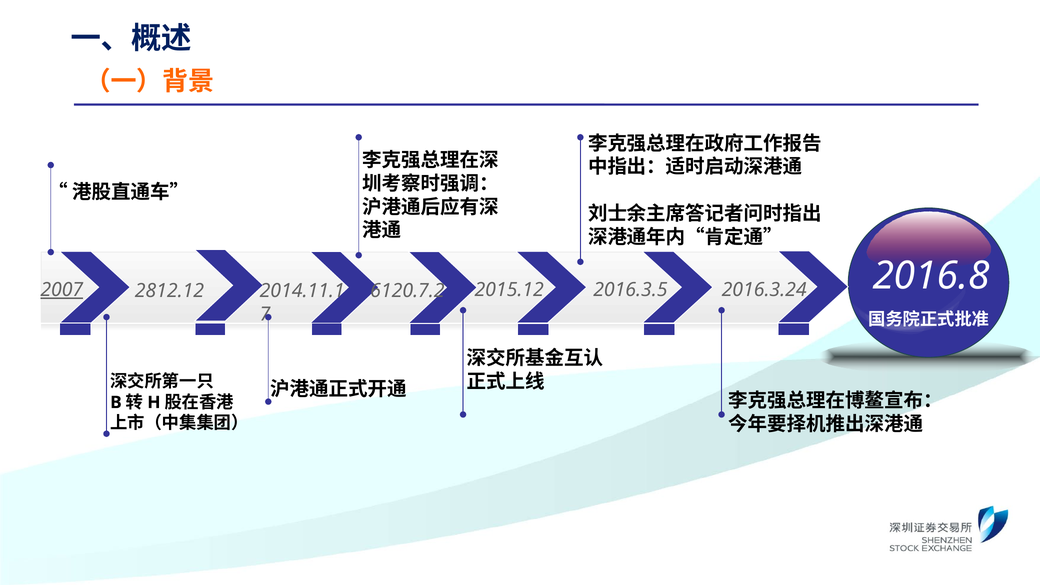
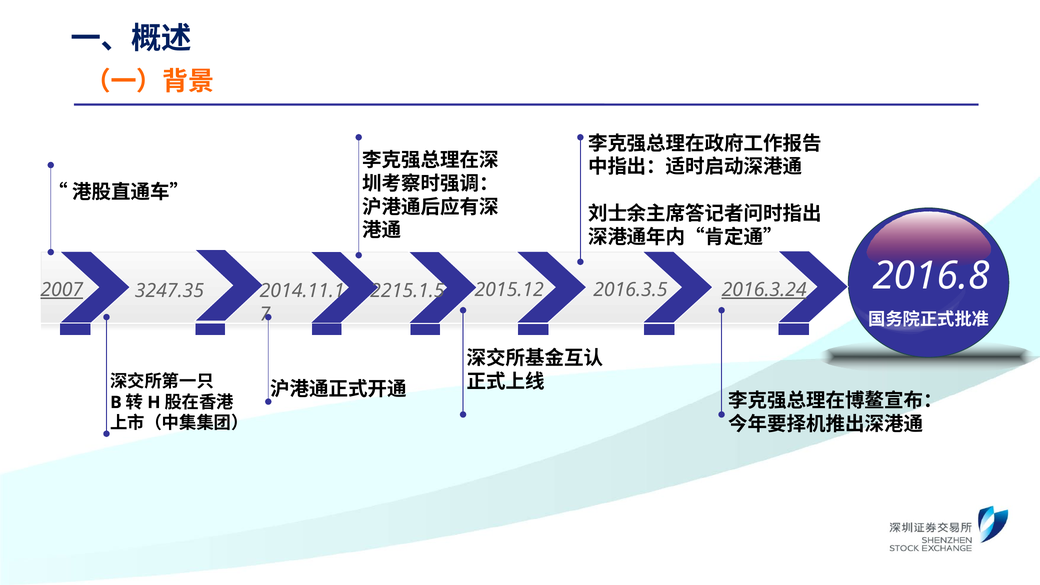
2016.3.24 underline: none -> present (764, 290)
2812.12: 2812.12 -> 3247.35 (169, 291)
6120.7.2: 6120.7.2 -> 2215.1.5 (407, 291)
